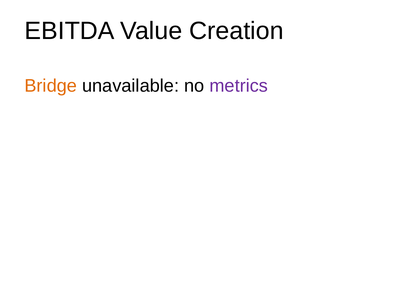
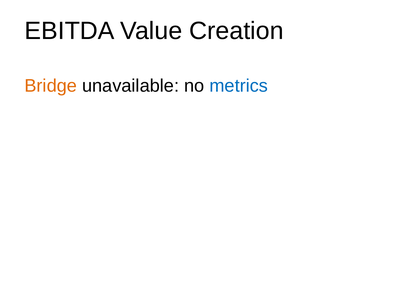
metrics colour: purple -> blue (239, 86)
